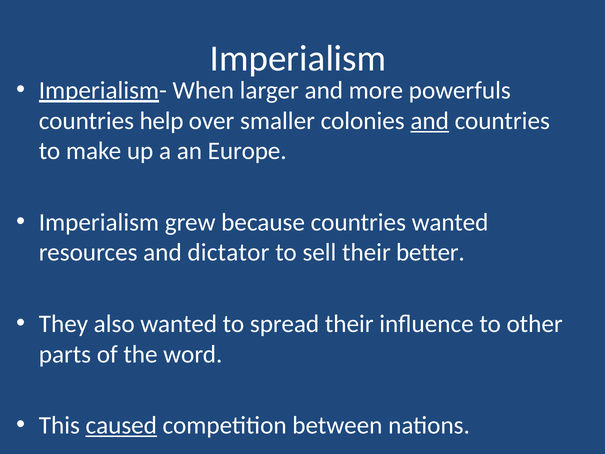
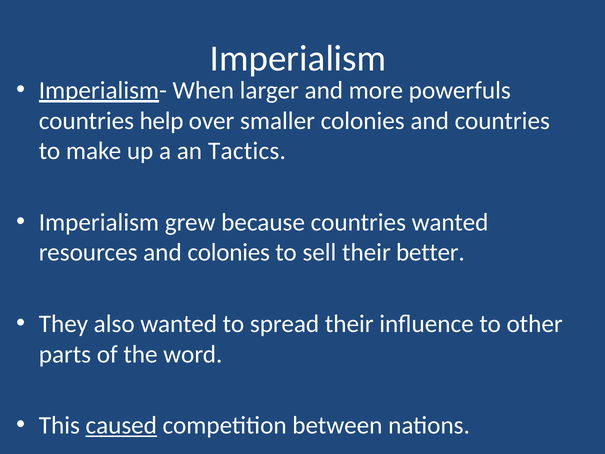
and underline: present -> none (430, 121)
Europe: Europe -> Tactics (247, 151)
and dictator: dictator -> colonies (229, 253)
